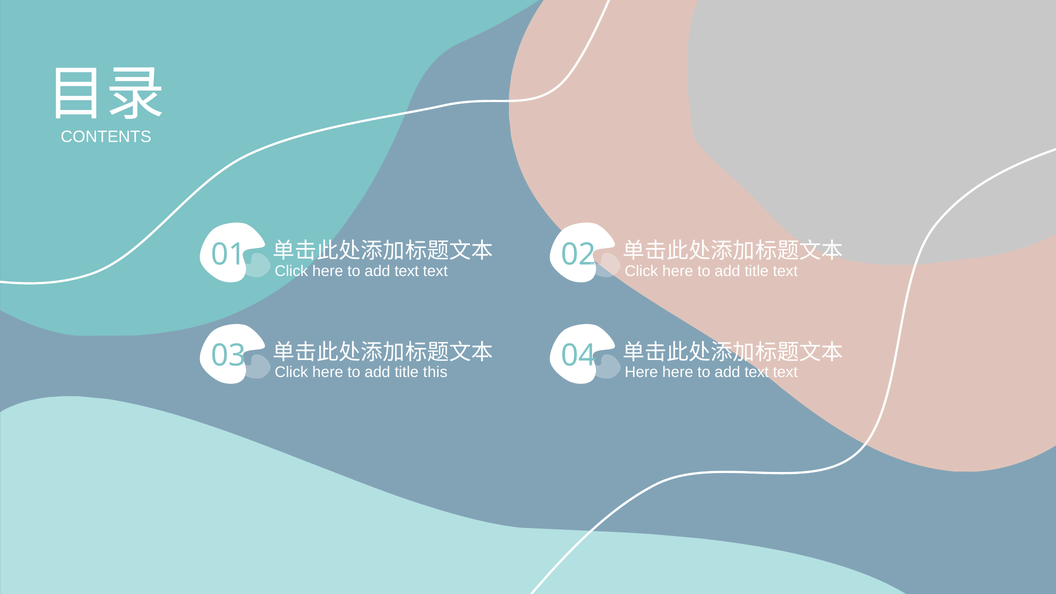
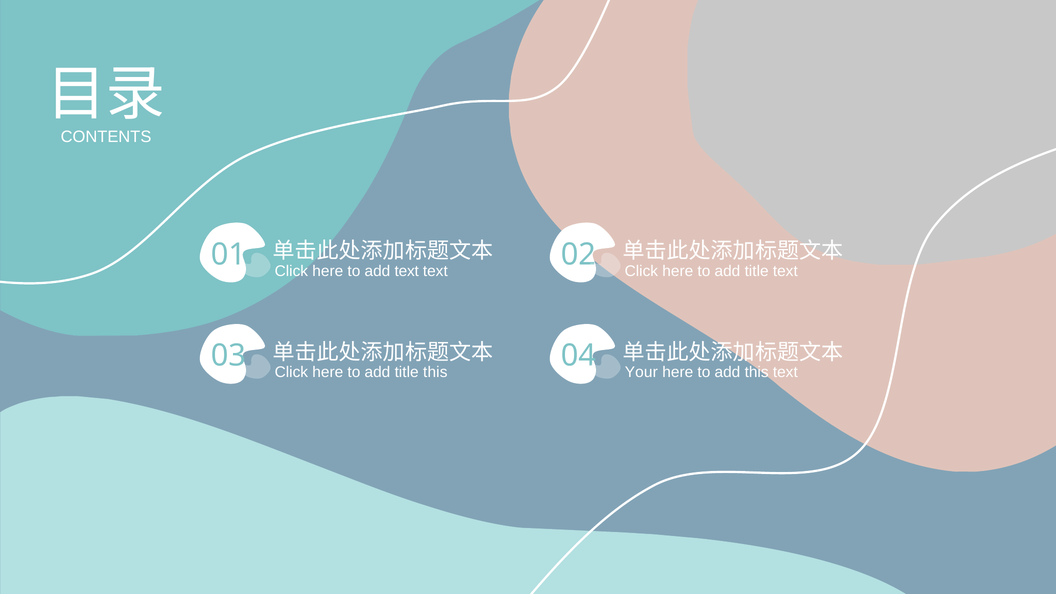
Here: Here -> Your (641, 372)
text: text -> this (757, 372)
